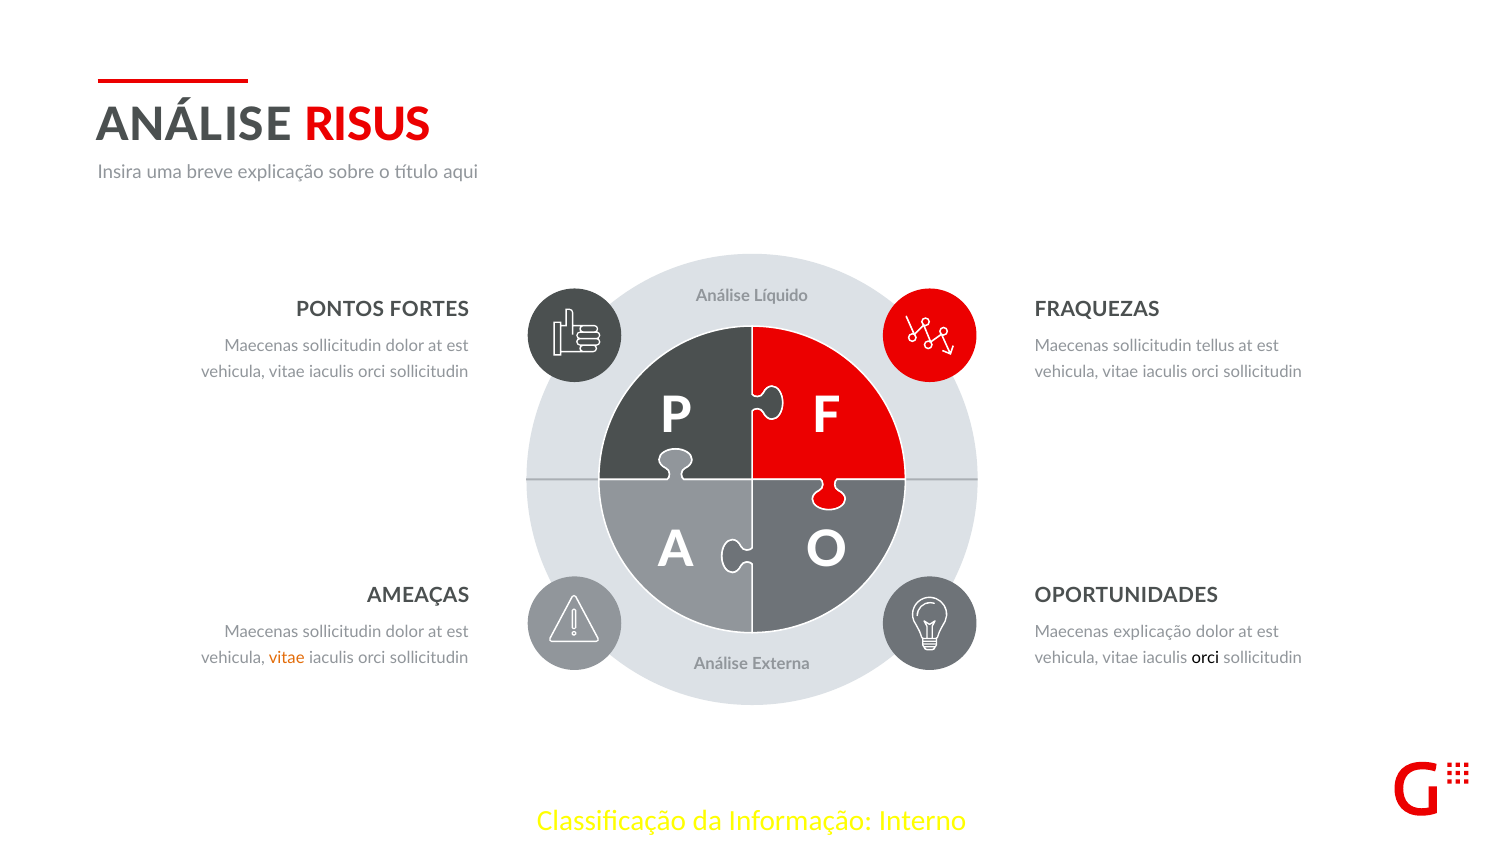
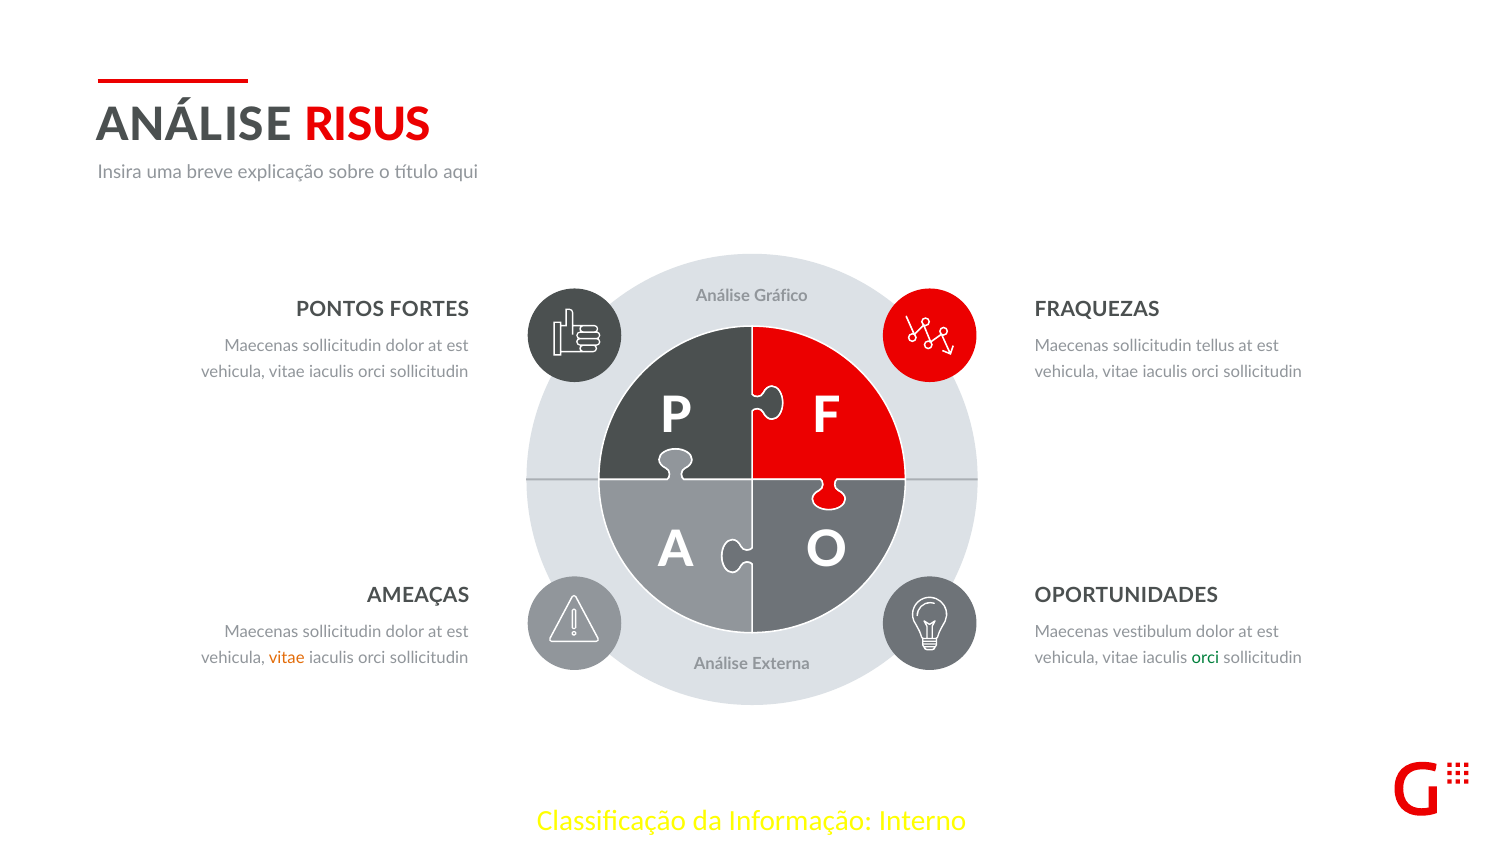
Líquido: Líquido -> Gráfico (781, 296)
Maecenas explicação: explicação -> vestibulum (1152, 632)
orci colour: black -> green (1205, 658)
